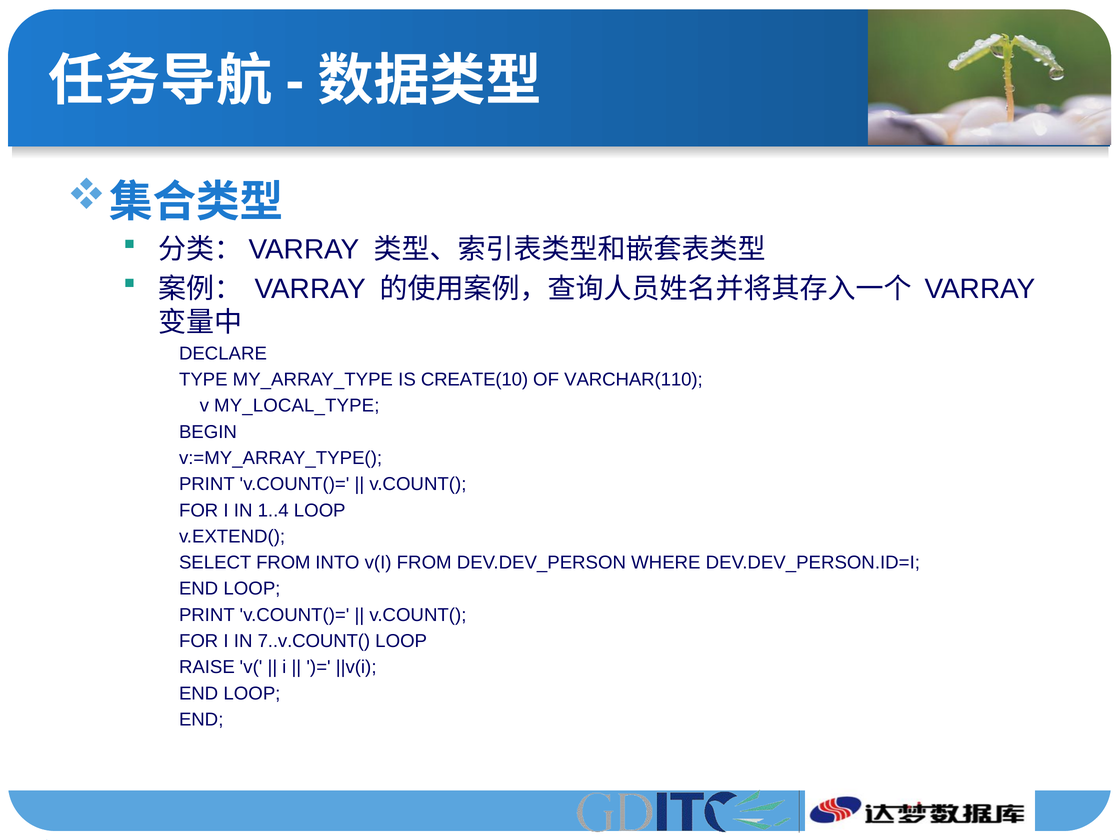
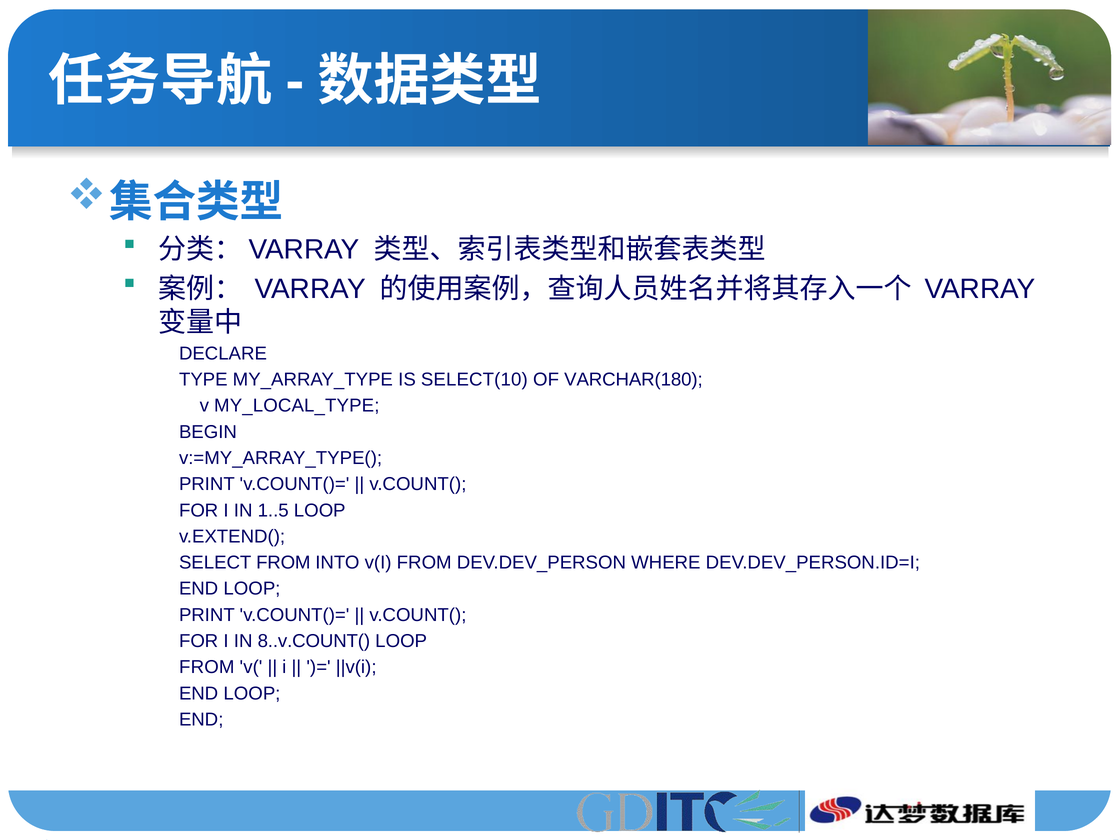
CREATE(10: CREATE(10 -> SELECT(10 (474, 380)
VARCHAR(110: VARCHAR(110 -> VARCHAR(180 (633, 380)
1..4: 1..4 -> 1..5 (273, 510)
7..v.COUNT(: 7..v.COUNT( -> 8..v.COUNT( (314, 641)
RAISE: RAISE -> FROM (207, 667)
